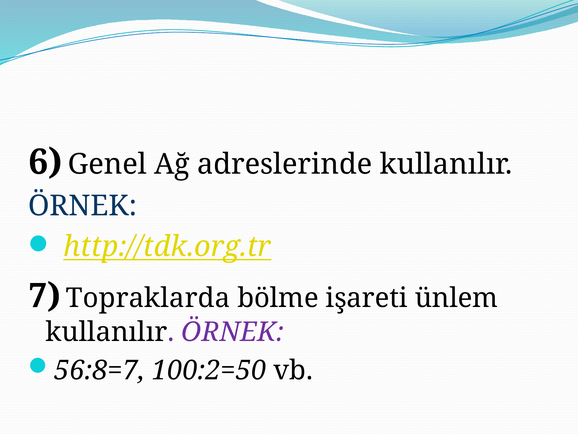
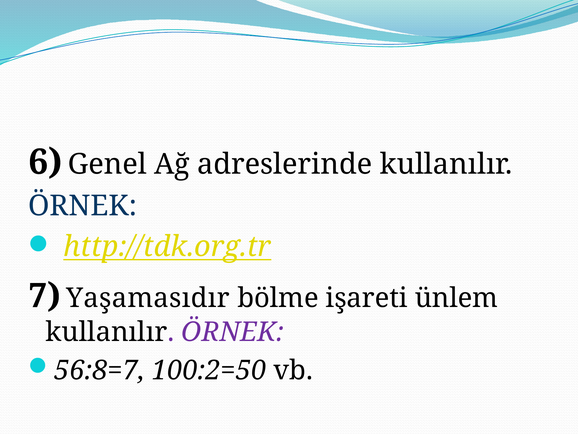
Topraklarda: Topraklarda -> Yaşamasıdır (148, 298)
